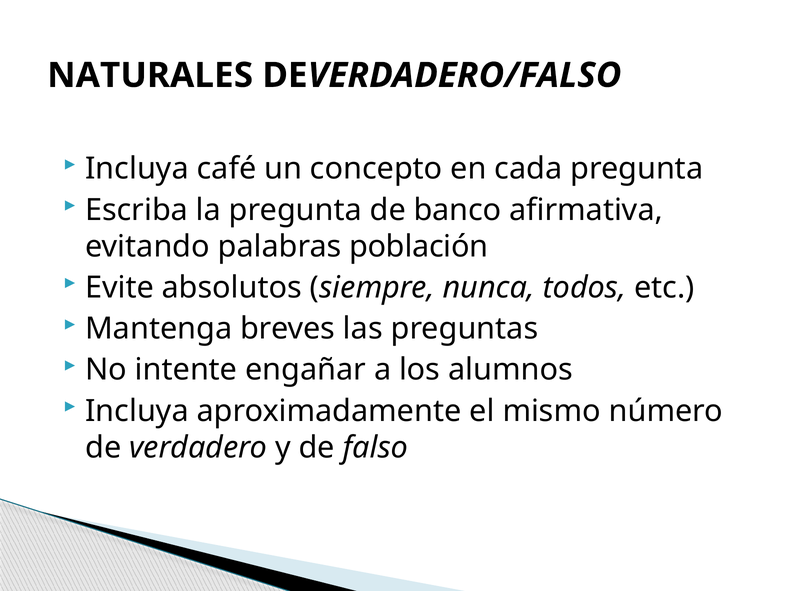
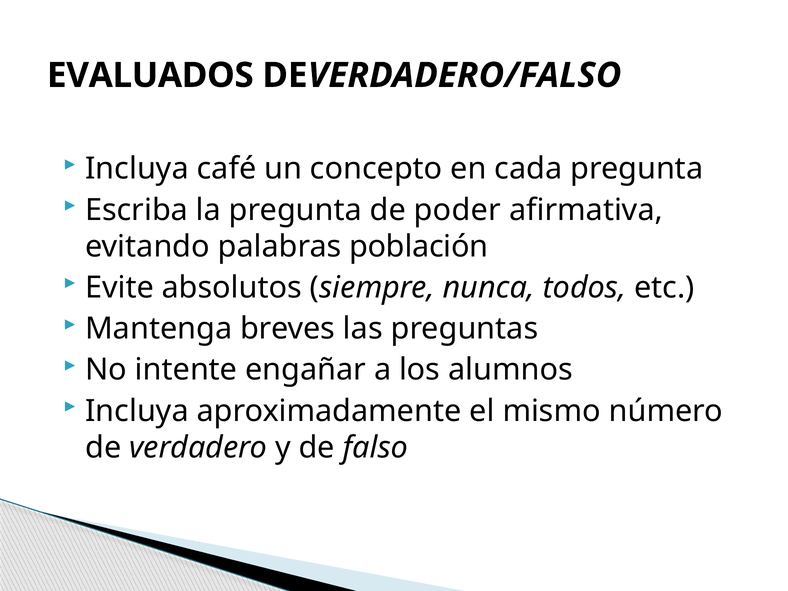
NATURALES: NATURALES -> EVALUADOS (150, 75)
banco: banco -> poder (457, 210)
